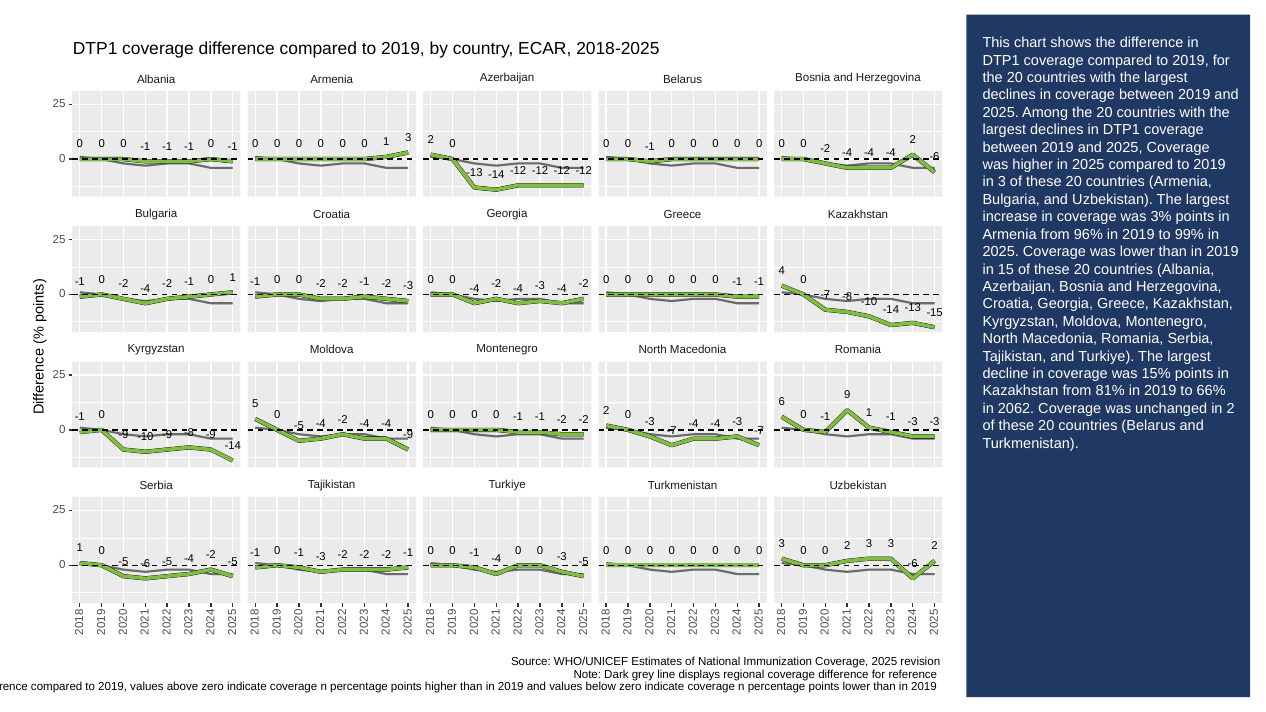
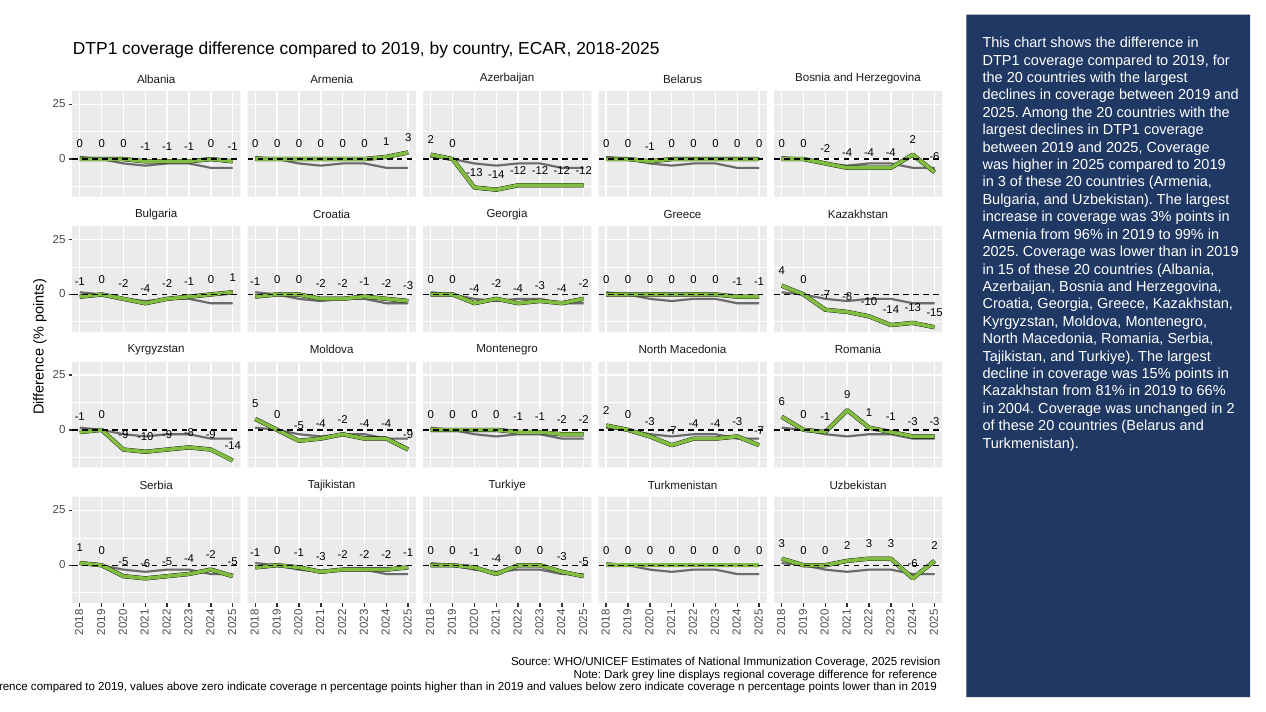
2062: 2062 -> 2004 (1016, 409)
